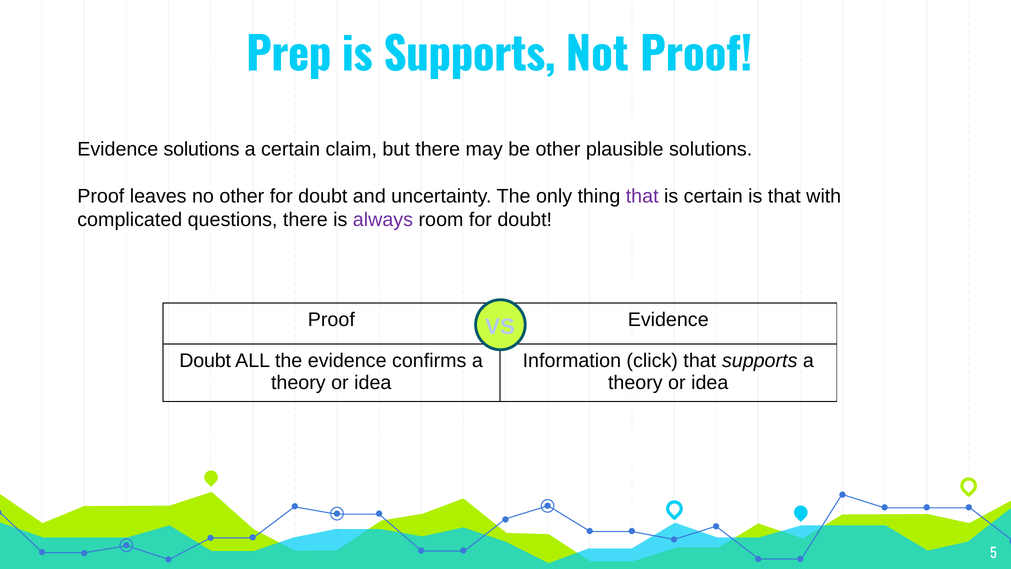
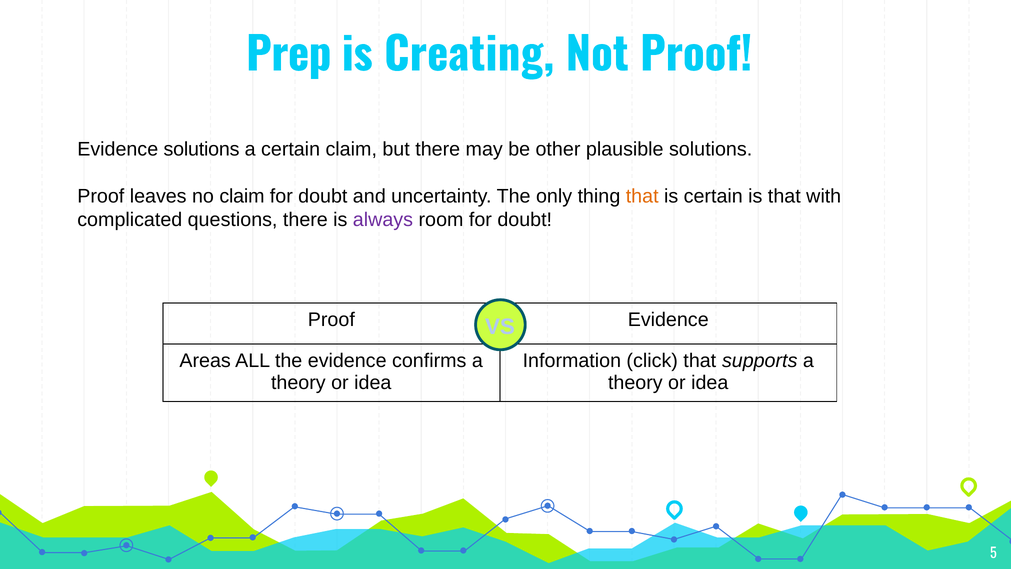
is Supports: Supports -> Creating (469, 56)
no other: other -> claim (242, 196)
that colour: purple -> orange (642, 196)
Doubt: Doubt -> Areas (205, 360)
